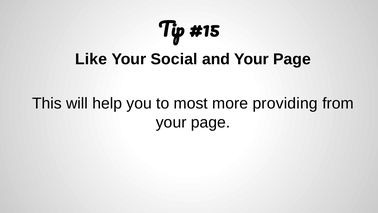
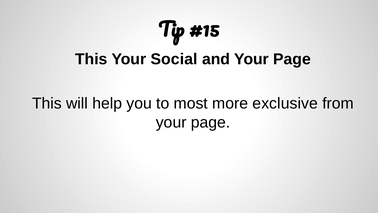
Like: Like -> This (91, 59)
providing: providing -> exclusive (285, 103)
